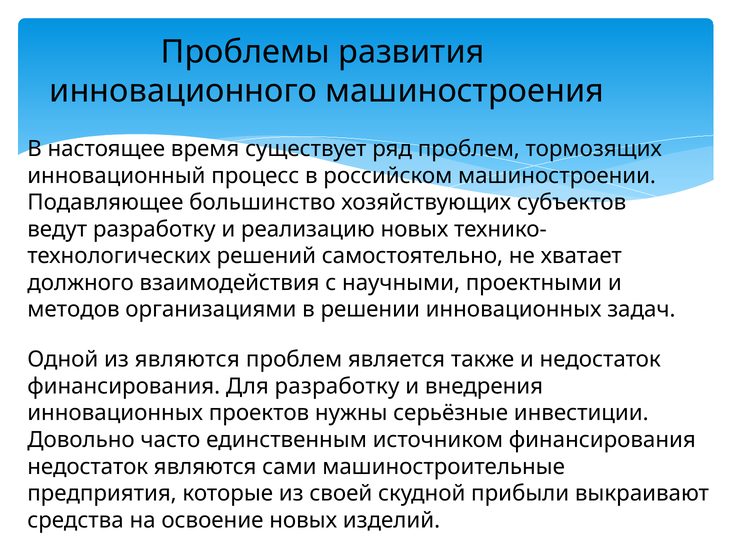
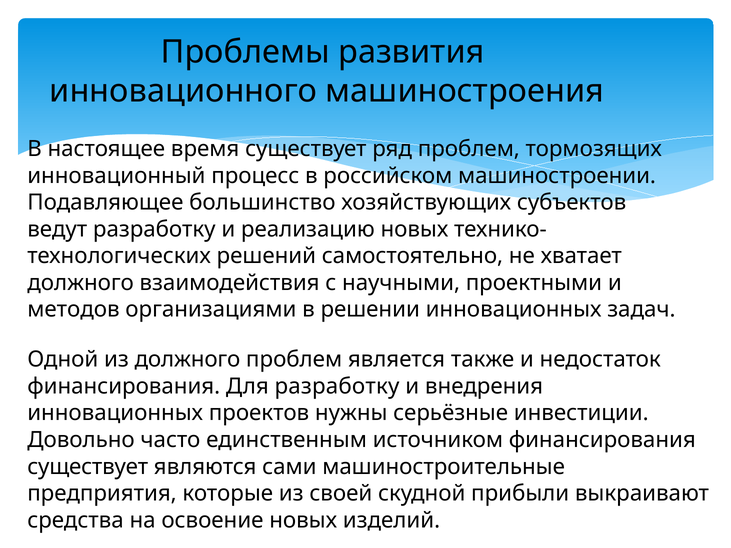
из являются: являются -> должного (187, 360)
недостаток: недостаток -> существует (88, 467)
